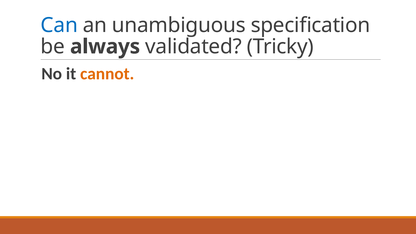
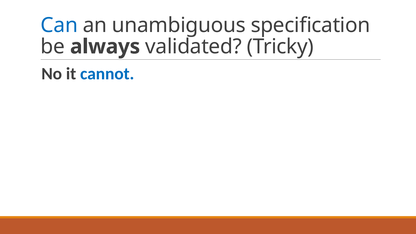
cannot colour: orange -> blue (107, 74)
